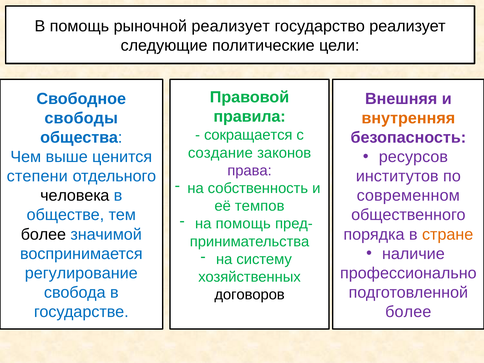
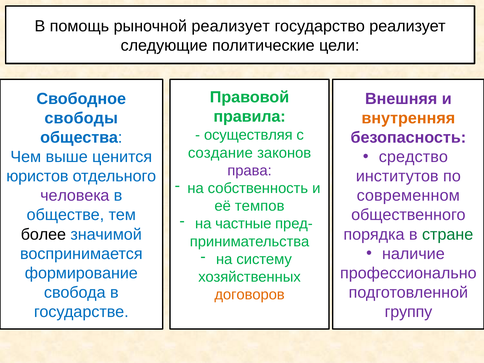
сокращается: сокращается -> осуществляя (248, 135)
ресурсов: ресурсов -> средство (413, 157)
степени: степени -> юристов (37, 176)
человека colour: black -> purple (75, 196)
на помощь: помощь -> частные (243, 224)
стране colour: orange -> green (448, 234)
регулирование: регулирование -> формирование (81, 273)
договоров colour: black -> orange (250, 295)
более: более -> группу (408, 312)
